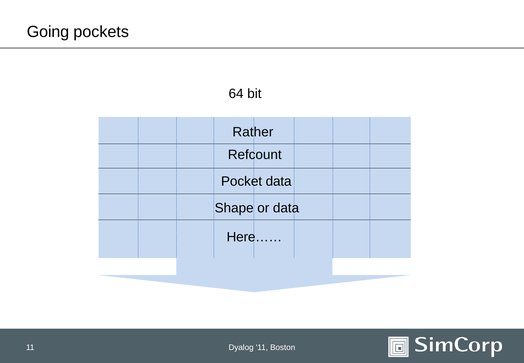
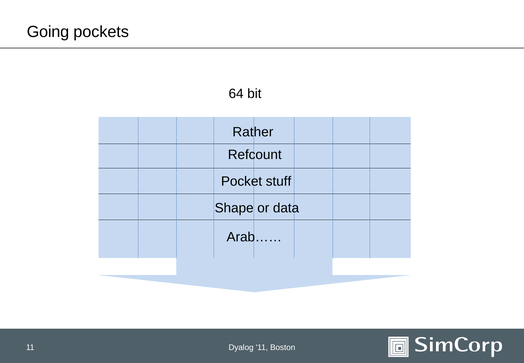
Pocket data: data -> stuff (279, 181)
Here……: Here…… -> Arab…… (254, 237)
